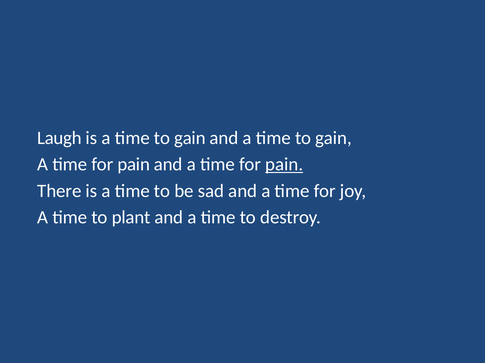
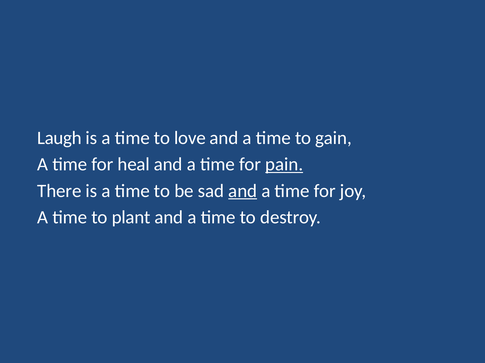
gain: gain -> love (190, 138)
pain: pain -> heal (134, 165)
and underline: none -> present (243, 191)
